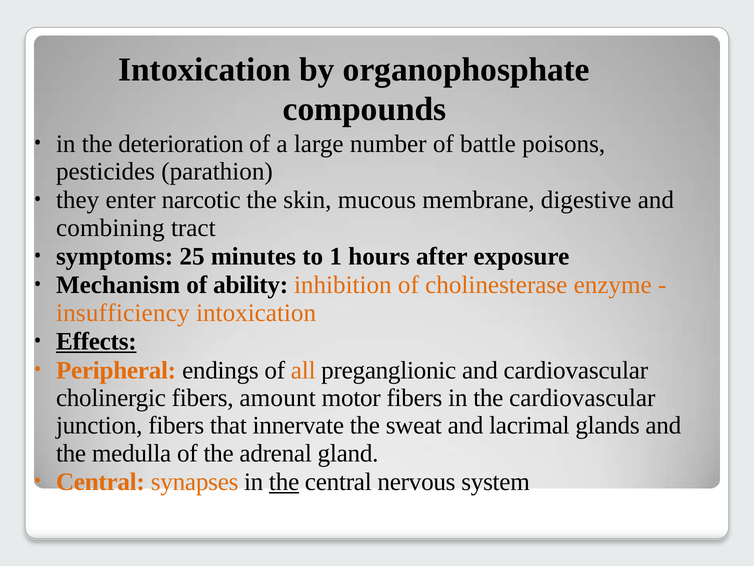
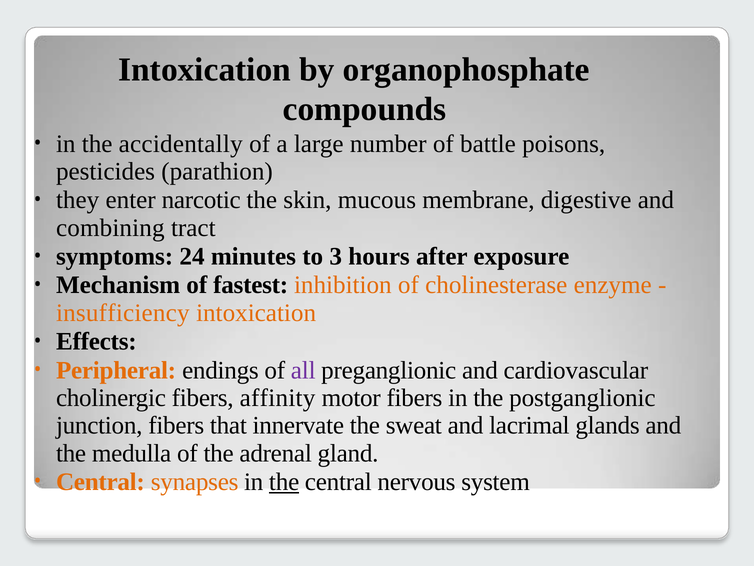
deterioration: deterioration -> accidentally (181, 144)
25: 25 -> 24 (192, 256)
1: 1 -> 3 (336, 256)
ability: ability -> fastest (251, 285)
Effects underline: present -> none (96, 341)
all colour: orange -> purple (303, 370)
amount: amount -> affinity (278, 398)
the cardiovascular: cardiovascular -> postganglionic (582, 398)
